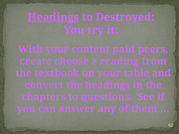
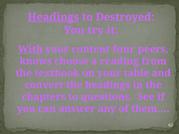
With underline: none -> present (30, 49)
paid: paid -> four (124, 49)
create: create -> knows (36, 61)
